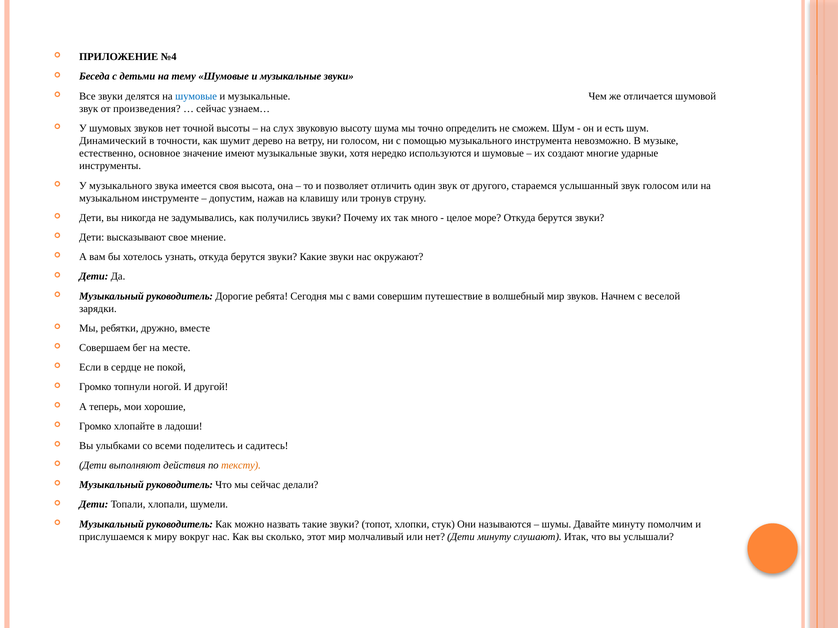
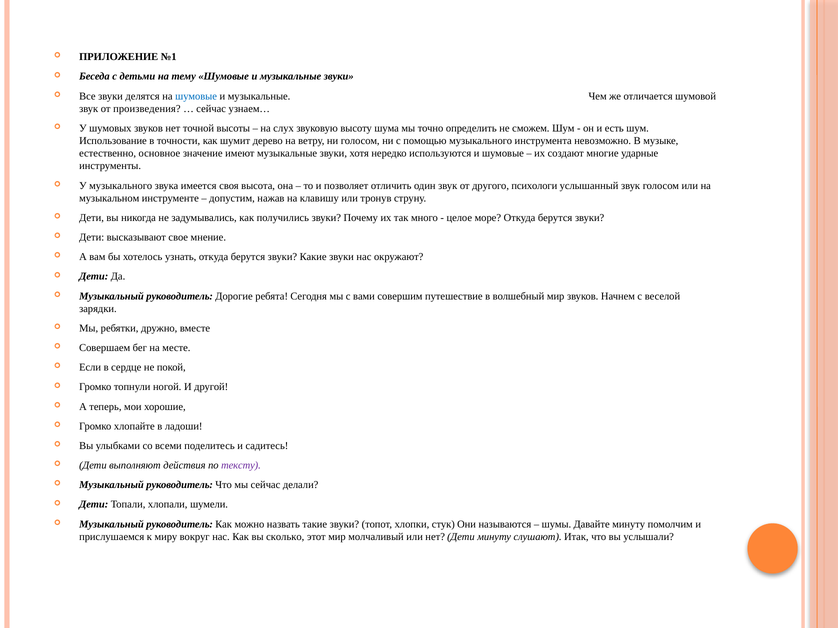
№4: №4 -> №1 (169, 57)
Динамический: Динамический -> Использование (113, 141)
стараемся: стараемся -> психологи (534, 186)
тексту colour: orange -> purple (241, 466)
